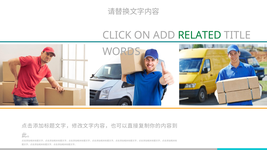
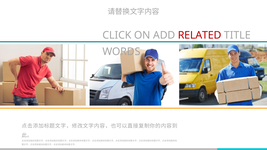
RELATED colour: green -> red (200, 35)
